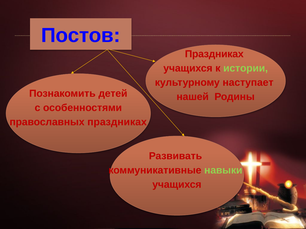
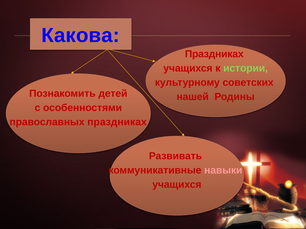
Постов: Постов -> Какова (81, 35)
наступает: наступает -> советских (248, 83)
навыки colour: light green -> pink (223, 171)
